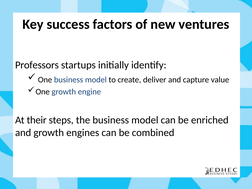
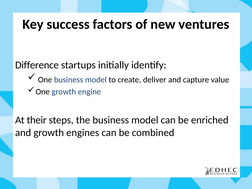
Professors: Professors -> Difference (37, 65)
